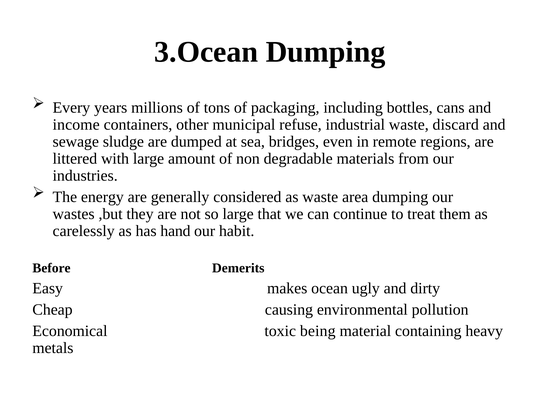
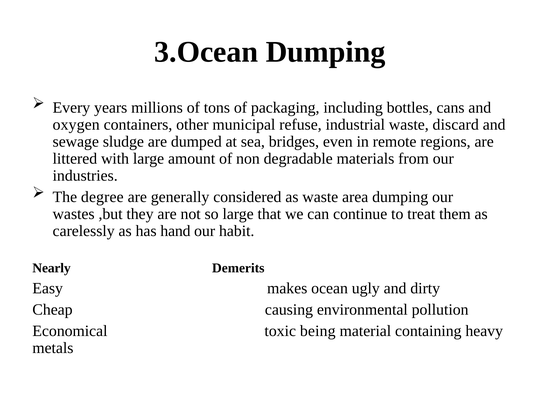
income: income -> oxygen (76, 125)
energy: energy -> degree (102, 197)
Before: Before -> Nearly (52, 268)
